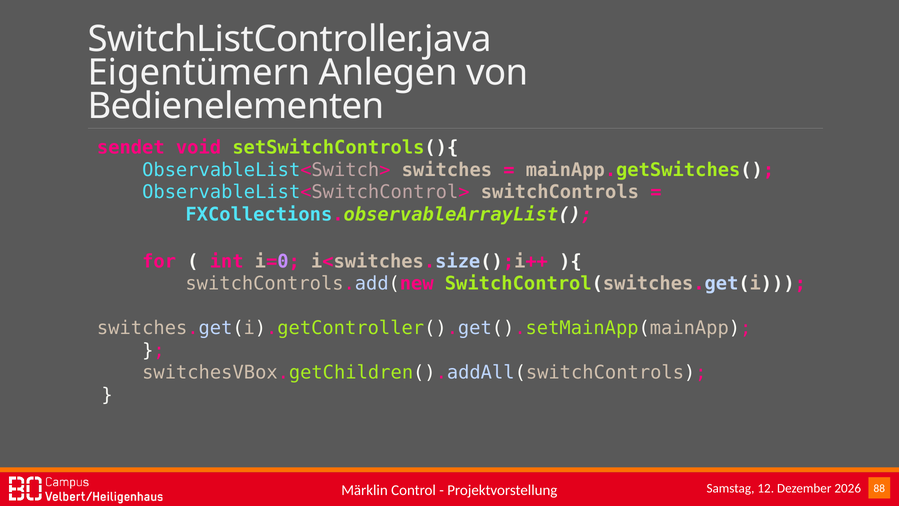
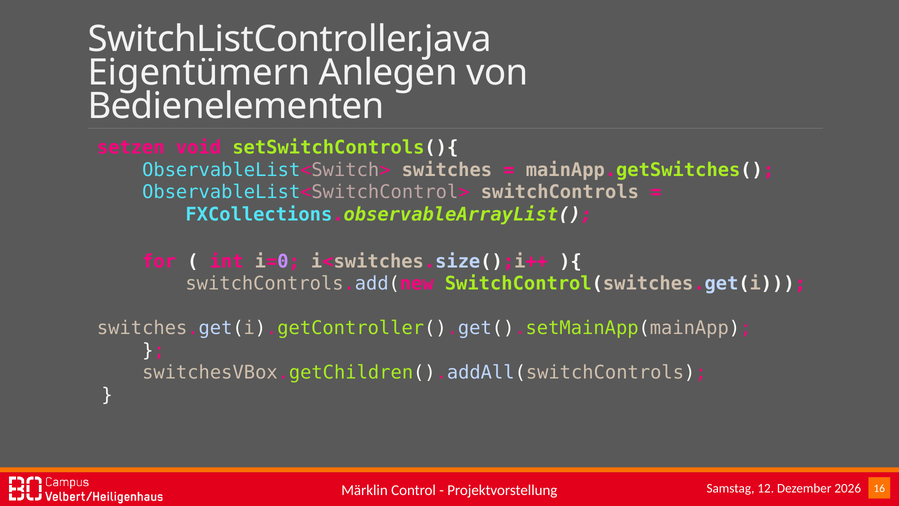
sendet: sendet -> setzen (131, 148)
88: 88 -> 16 (879, 488)
